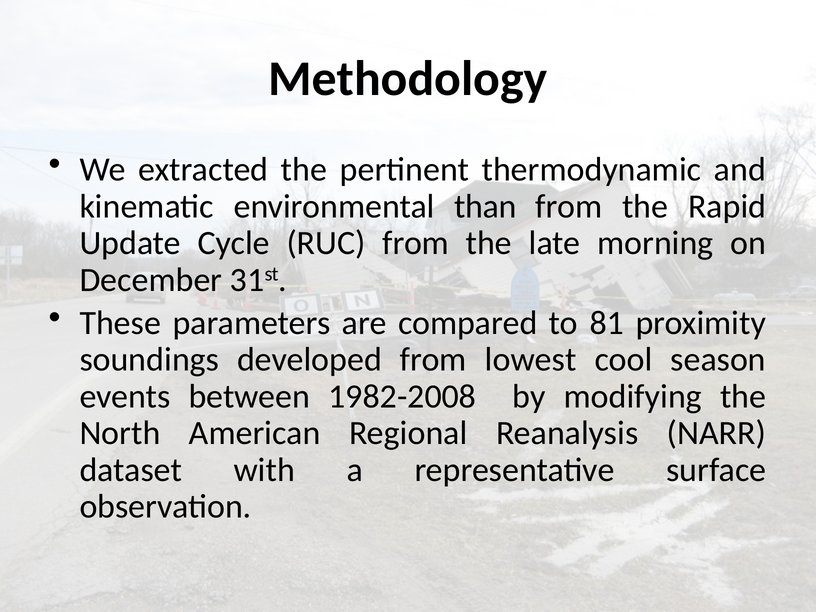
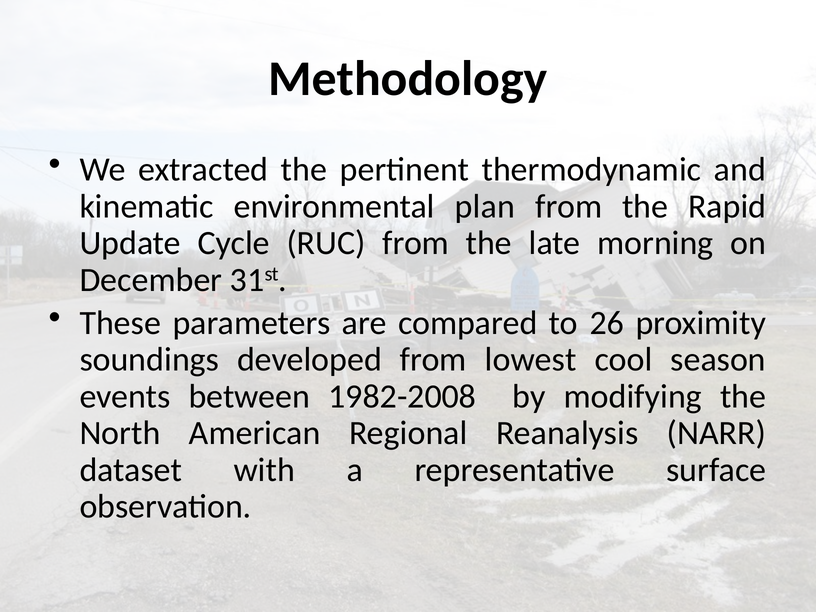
than: than -> plan (485, 206)
81: 81 -> 26 (607, 323)
